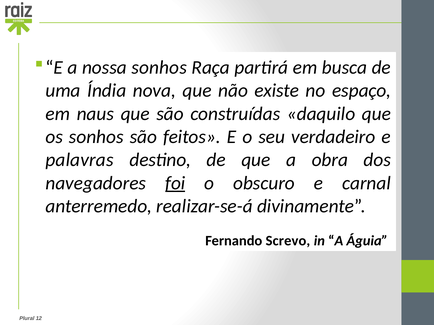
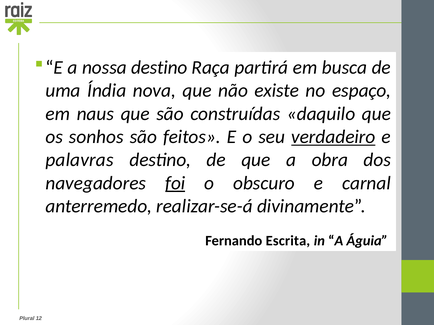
nossa sonhos: sonhos -> destino (159, 68)
verdadeiro underline: none -> present (333, 137)
Screvo: Screvo -> Escrita (288, 241)
